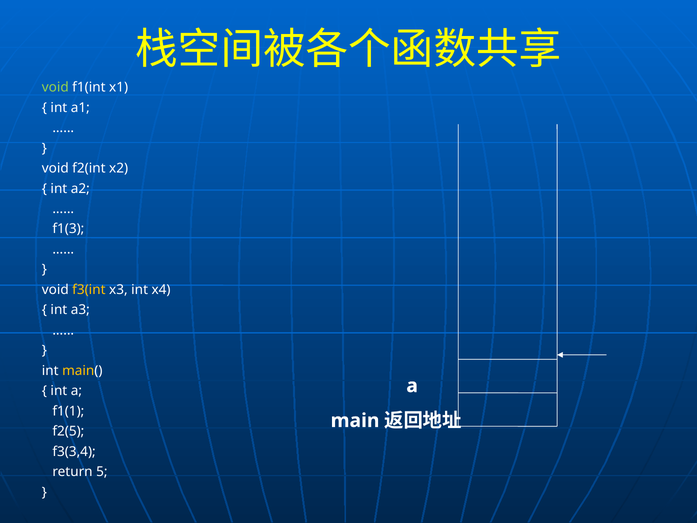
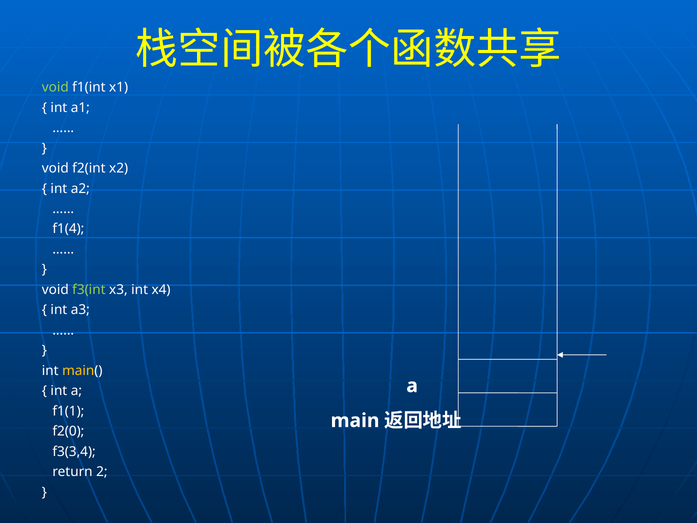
f1(3: f1(3 -> f1(4 (68, 229)
f3(int colour: yellow -> light green (89, 290)
f2(5: f2(5 -> f2(0 (68, 431)
5: 5 -> 2 (102, 472)
